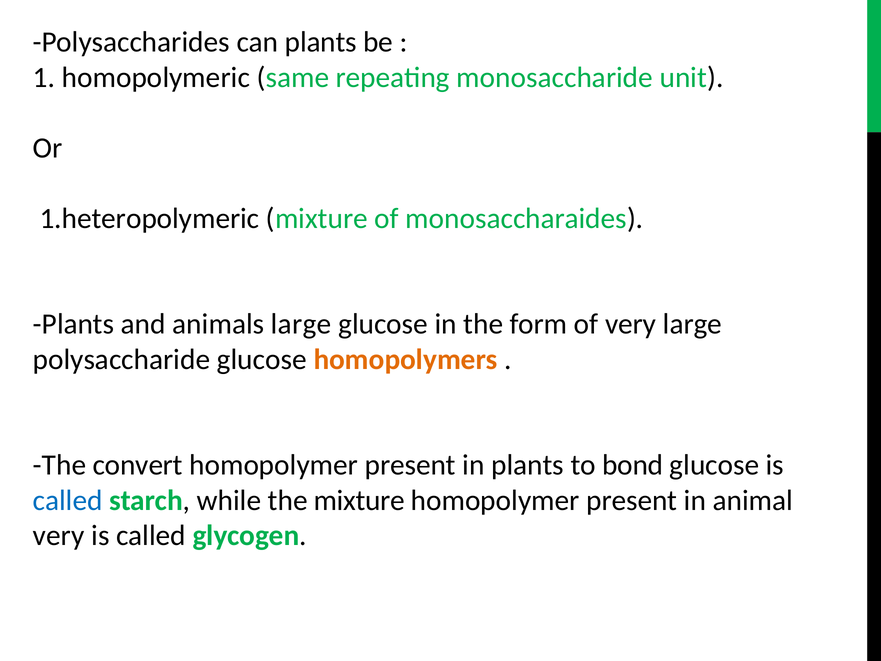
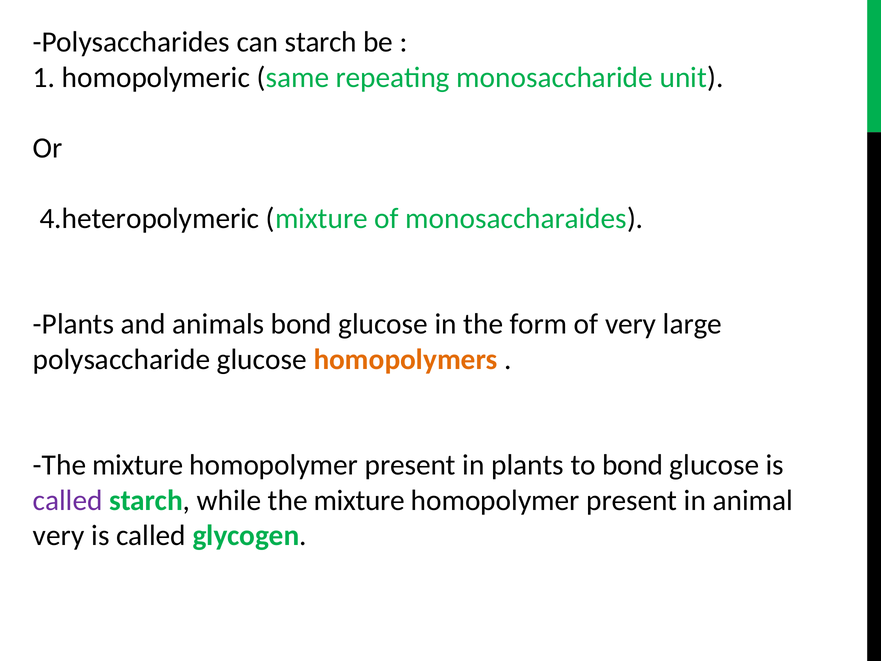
can plants: plants -> starch (321, 42)
1.heteropolymeric: 1.heteropolymeric -> 4.heteropolymeric (149, 218)
animals large: large -> bond (301, 324)
convert: convert -> mixture (138, 465)
called colour: blue -> purple (68, 500)
